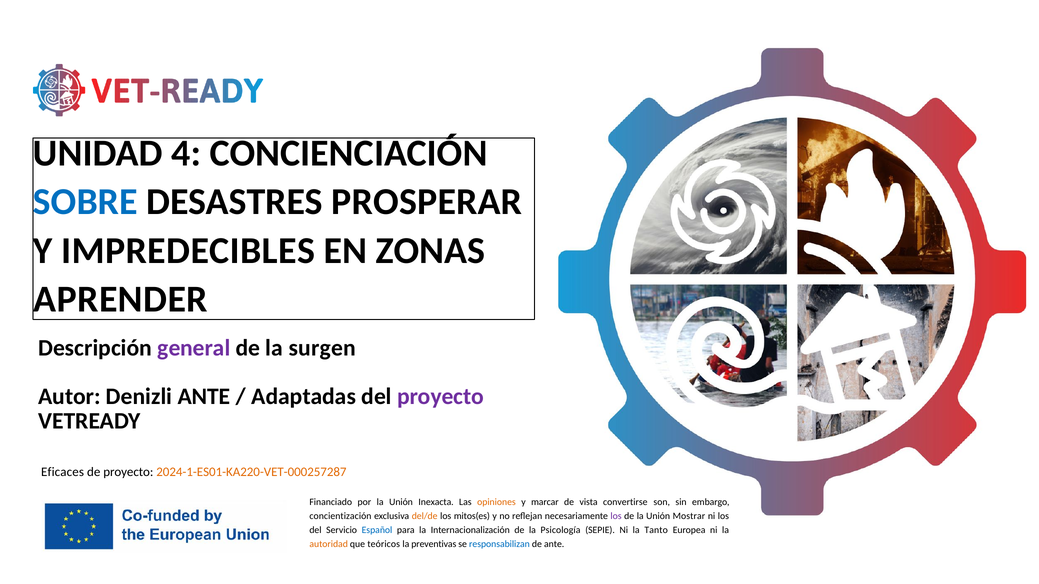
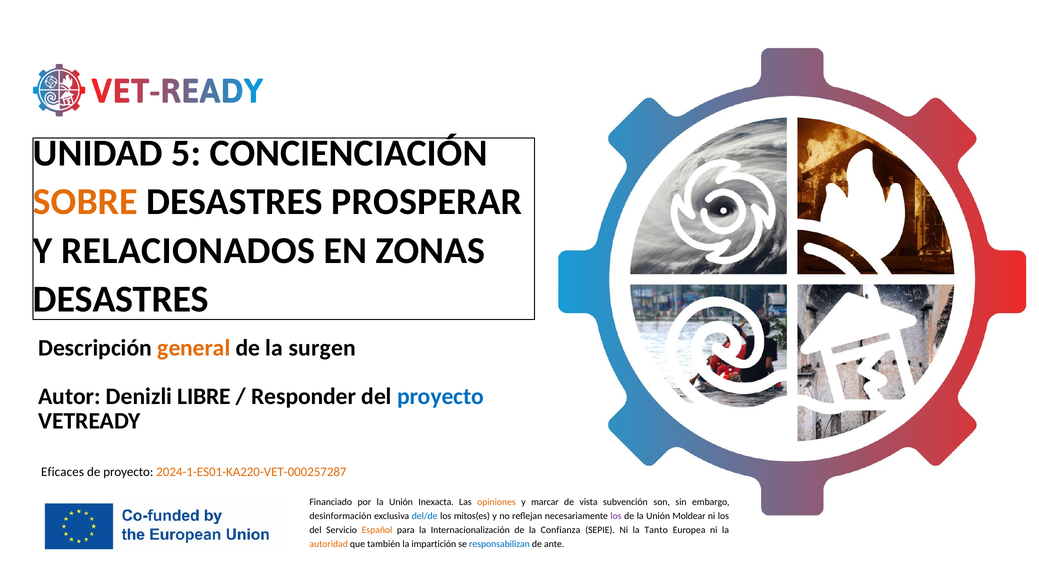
4: 4 -> 5 (186, 153)
SOBRE colour: blue -> orange (85, 202)
IMPREDECIBLES: IMPREDECIBLES -> RELACIONADOS (188, 251)
APRENDER: APRENDER -> DESASTRES (121, 300)
general colour: purple -> orange (194, 348)
Denizli ANTE: ANTE -> LIBRE (204, 397)
Adaptadas: Adaptadas -> Responder (304, 397)
proyecto colour: purple -> blue (440, 397)
convertirse: convertirse -> subvención (625, 502)
concientización: concientización -> desinformación (340, 516)
del/de colour: orange -> blue (425, 516)
Mostrar: Mostrar -> Moldear (689, 516)
Español colour: blue -> orange (377, 530)
Psicología: Psicología -> Confianza (561, 530)
teóricos: teóricos -> también (384, 544)
preventivas: preventivas -> impartición (434, 544)
